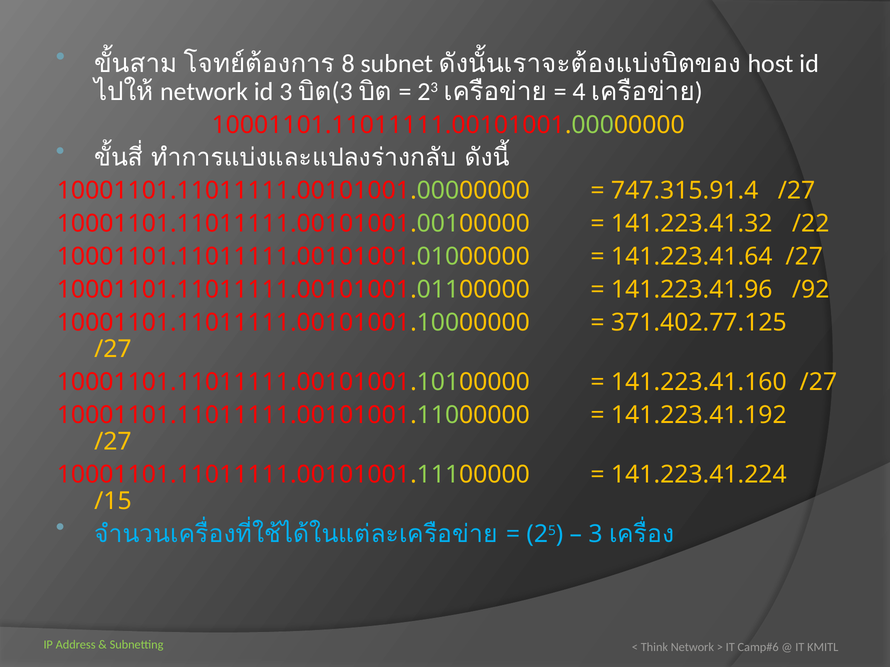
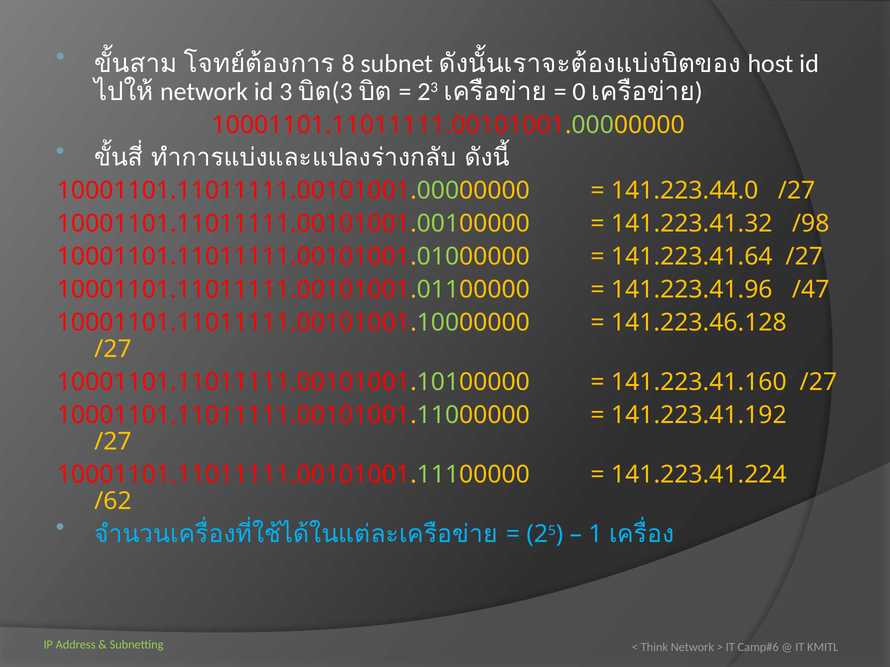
4: 4 -> 0 (579, 92)
747.315.91.4: 747.315.91.4 -> 141.223.44.0 (685, 191)
/22: /22 -> /98 (811, 224)
/92: /92 -> /47 (811, 290)
371.402.77.125: 371.402.77.125 -> 141.223.46.128 (699, 323)
/15: /15 -> /62 (113, 502)
3: 3 -> 1 (595, 534)
